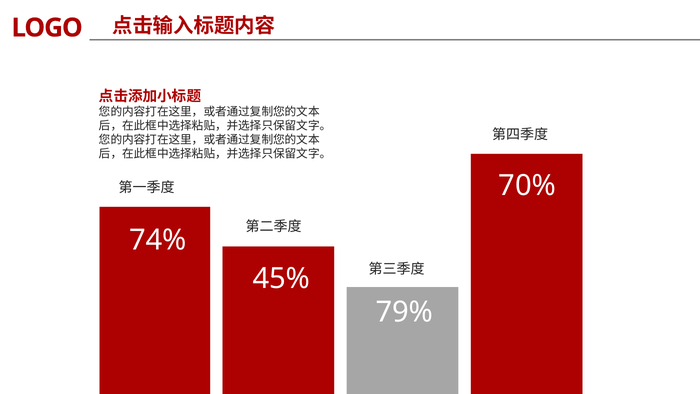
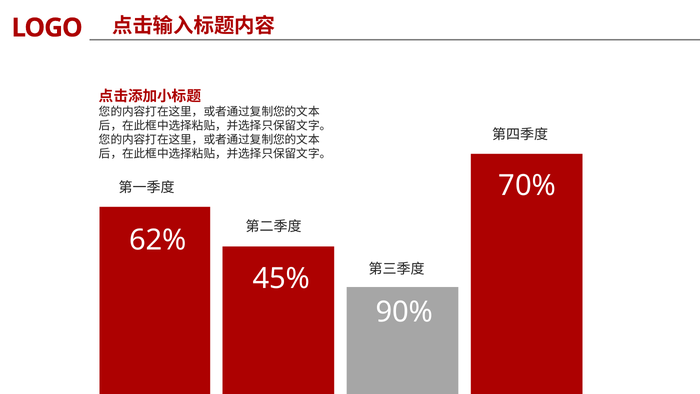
74%: 74% -> 62% (158, 240)
79%: 79% -> 90% (404, 312)
